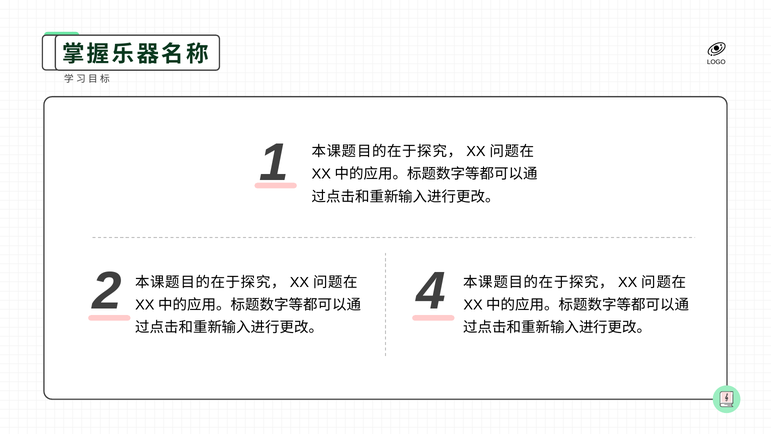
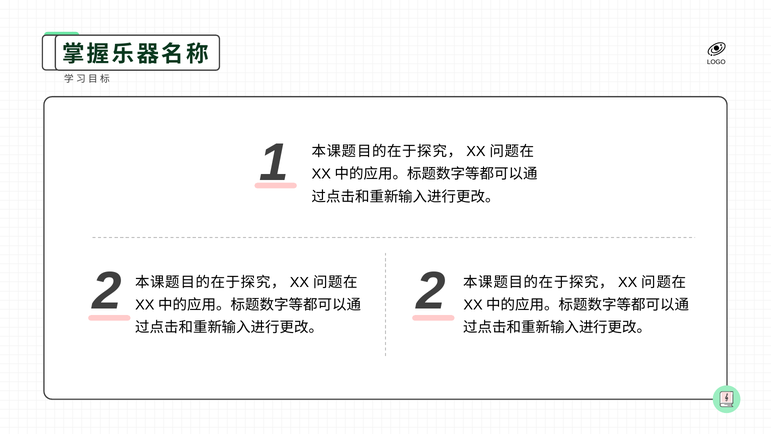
2 4: 4 -> 2 (431, 291)
